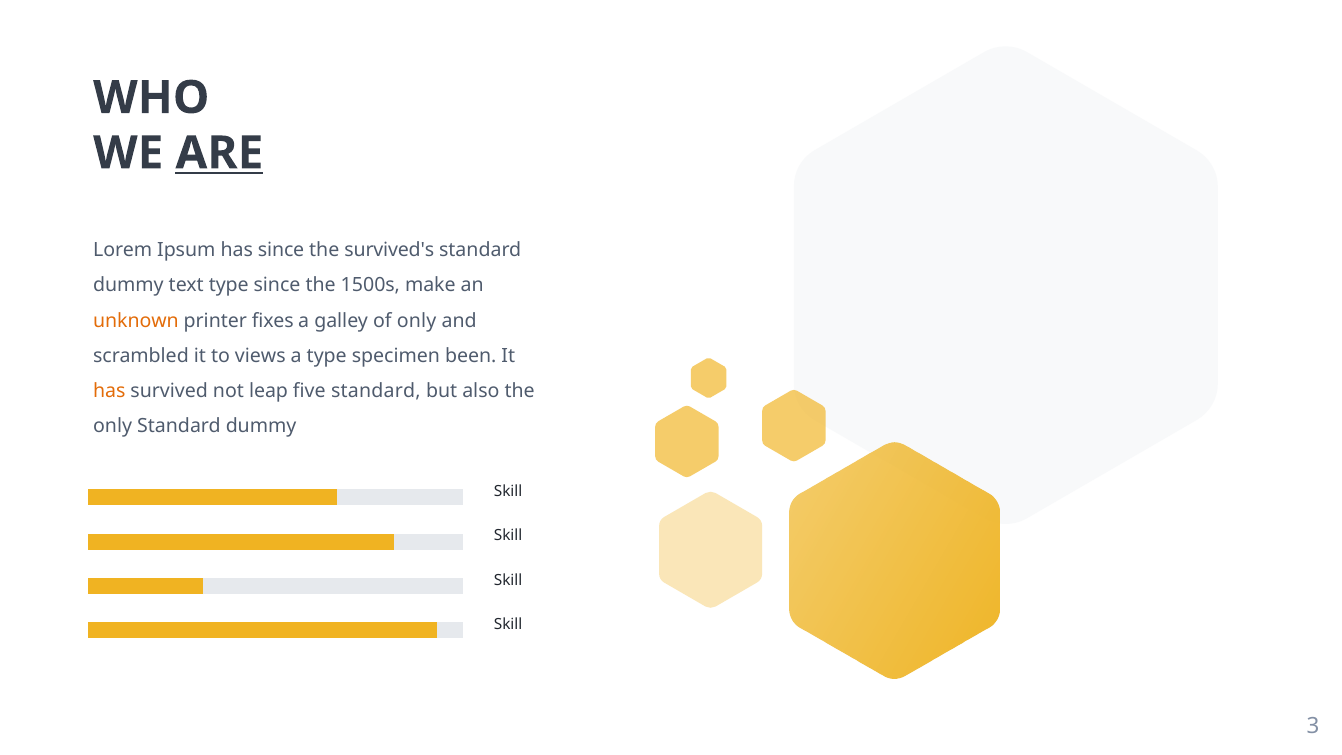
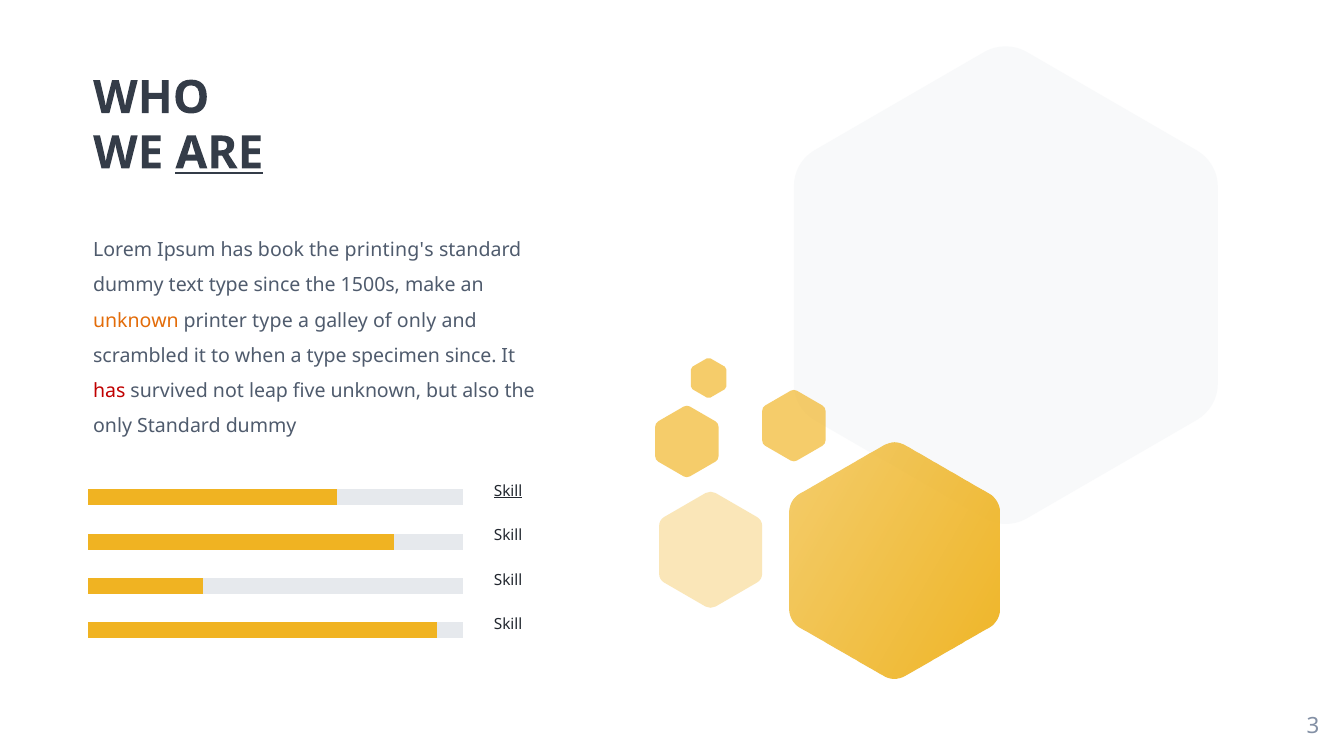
has since: since -> book (281, 250)
survived's: survived's -> printing's (389, 250)
printer fixes: fixes -> type (273, 321)
views: views -> when (260, 356)
specimen been: been -> since (471, 356)
has colour: orange -> red (109, 391)
five standard: standard -> unknown (376, 391)
Skill underline: none -> present (508, 491)
